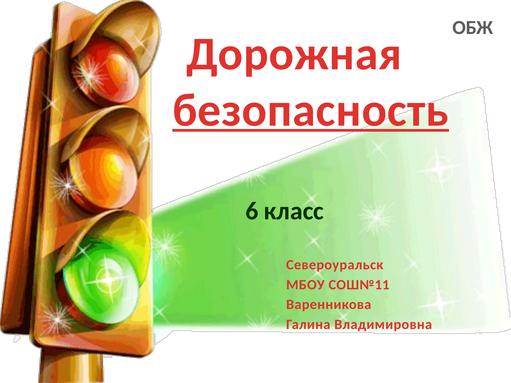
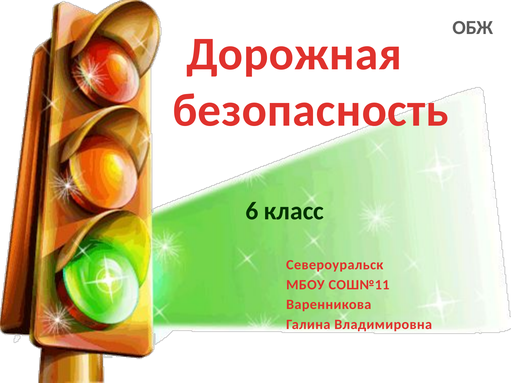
безопасность underline: present -> none (311, 110)
